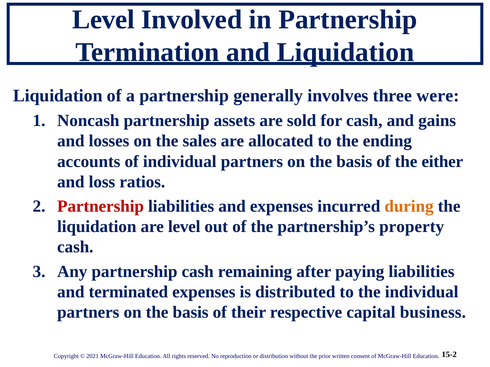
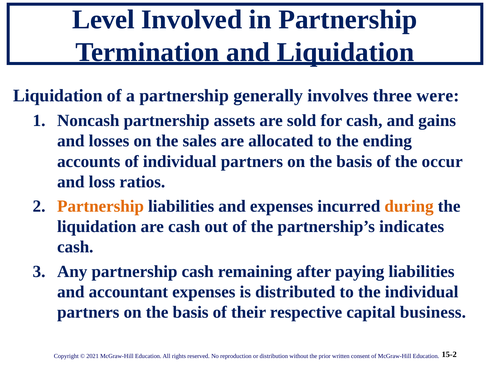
either: either -> occur (442, 162)
Partnership colour: red -> orange (101, 207)
are level: level -> cash (184, 227)
property: property -> indicates (412, 227)
terminated: terminated -> accountant (128, 292)
